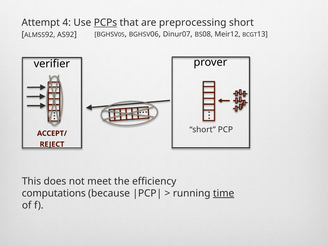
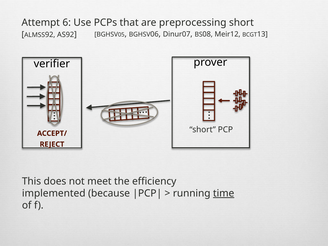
4: 4 -> 6 (67, 23)
PCPs underline: present -> none (105, 23)
computations: computations -> implemented (54, 193)
